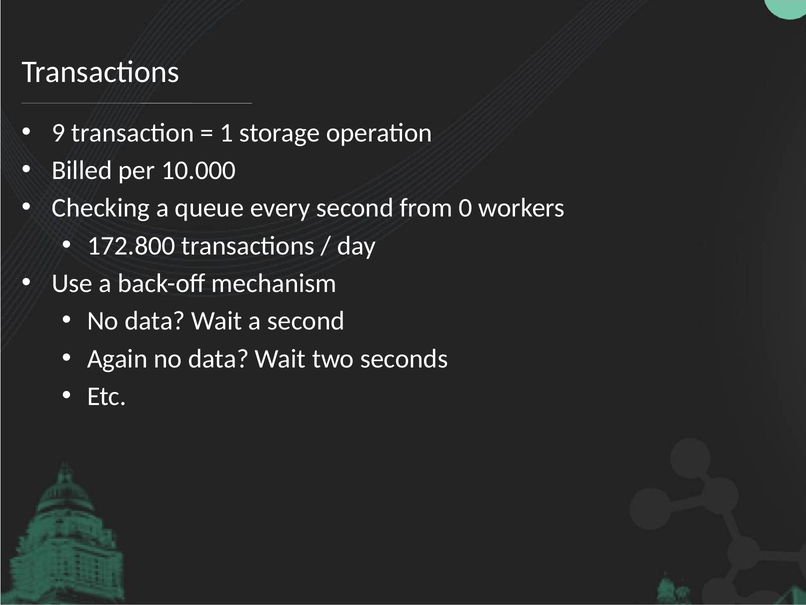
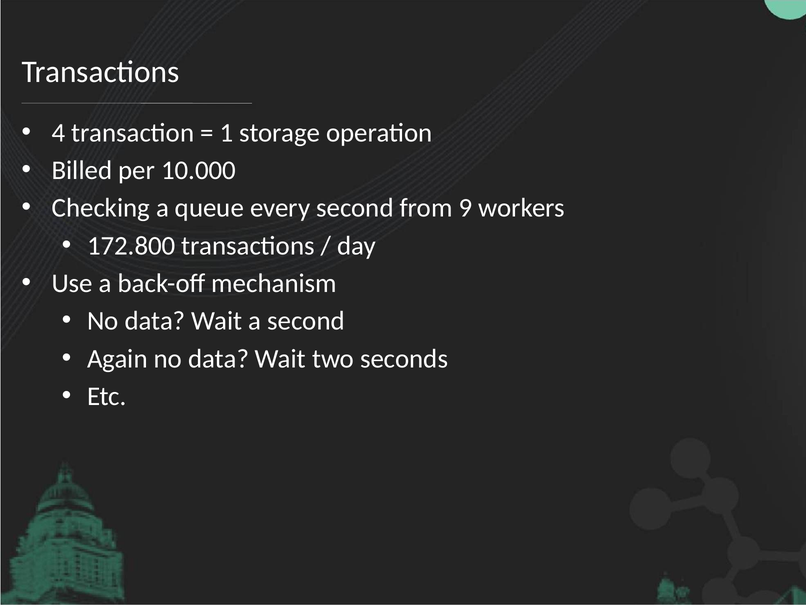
9: 9 -> 4 (59, 133)
0: 0 -> 9 (465, 208)
